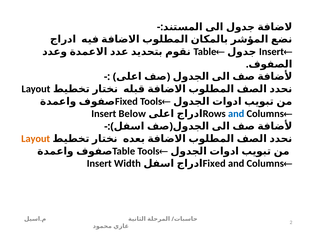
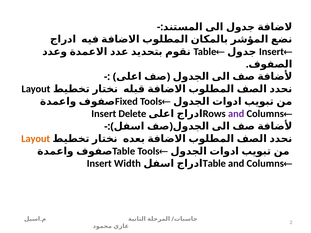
Below: Below -> Delete (132, 114)
and colour: blue -> purple (236, 114)
Fixed: Fixed -> Table (214, 164)
